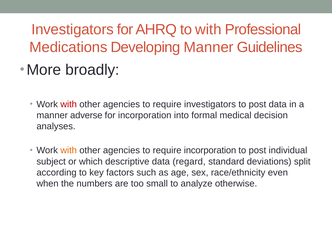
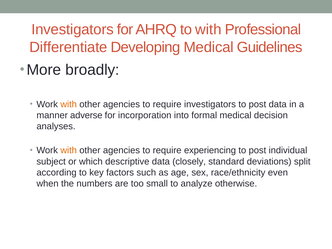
Medications: Medications -> Differentiate (68, 47)
Developing Manner: Manner -> Medical (209, 47)
with colour: red -> orange (69, 104)
require incorporation: incorporation -> experiencing (210, 150)
regard: regard -> closely (189, 162)
